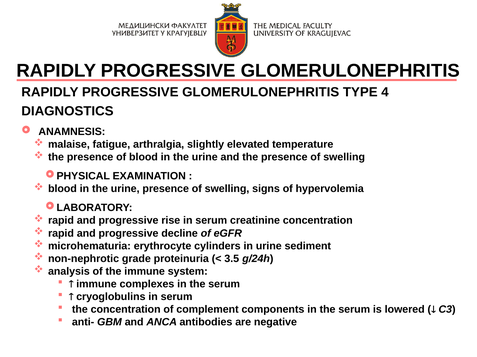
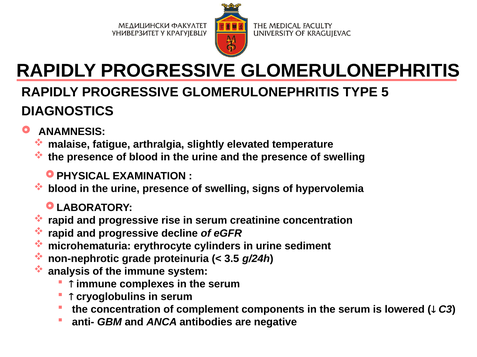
4: 4 -> 5 (385, 92)
